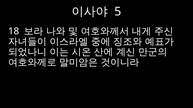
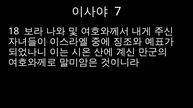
5: 5 -> 7 (118, 12)
